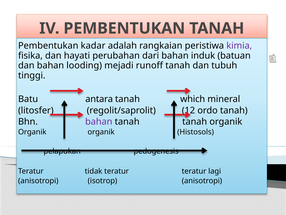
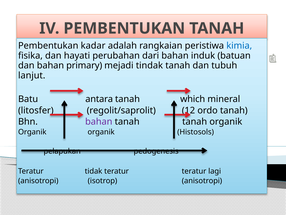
kimia colour: purple -> blue (239, 46)
looding: looding -> primary (84, 65)
runoff: runoff -> tindak (149, 65)
tinggi: tinggi -> lanjut (32, 75)
